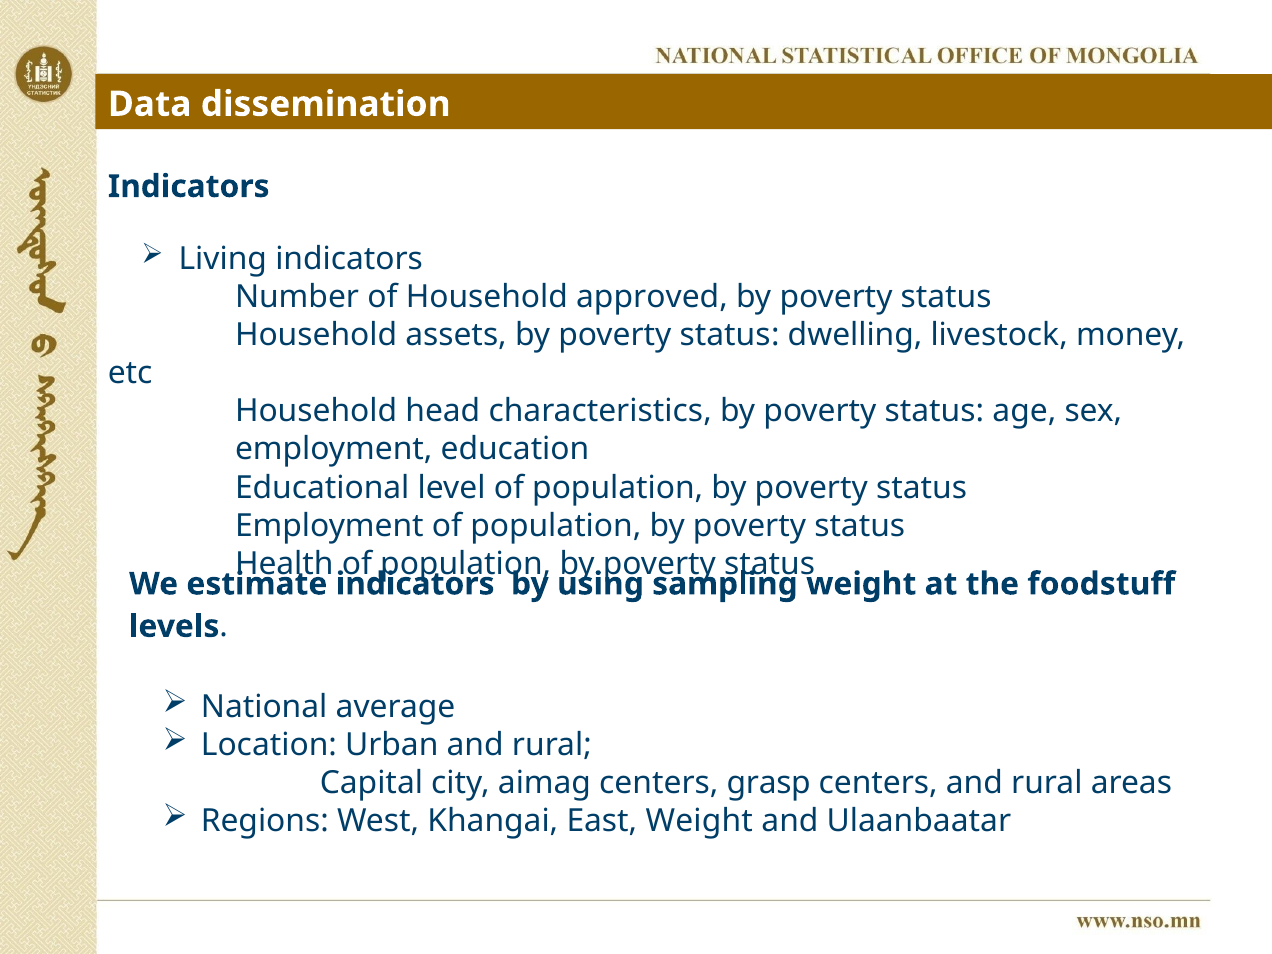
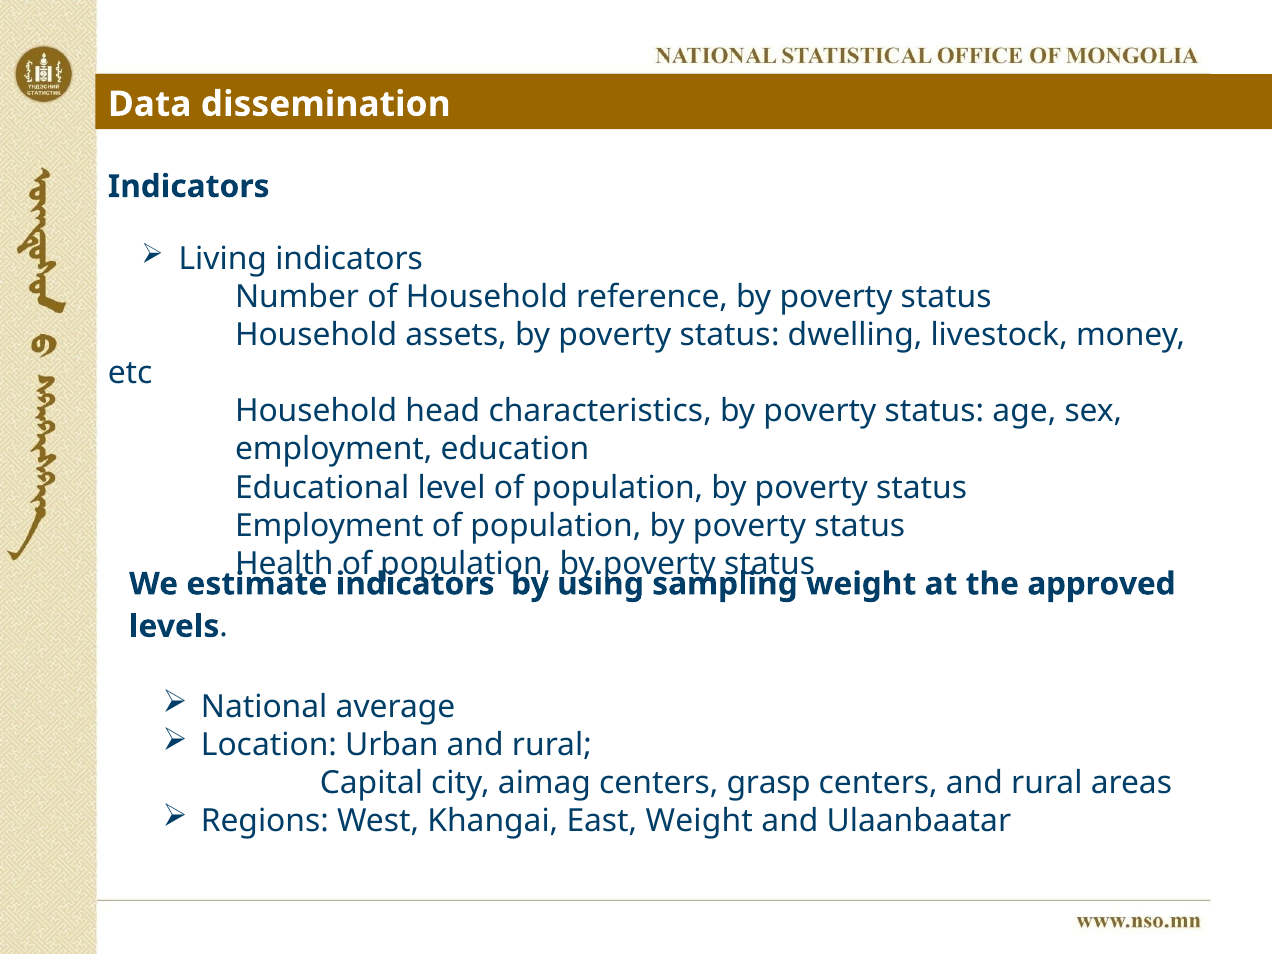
approved: approved -> reference (652, 297)
foodstuff: foodstuff -> approved (1101, 584)
